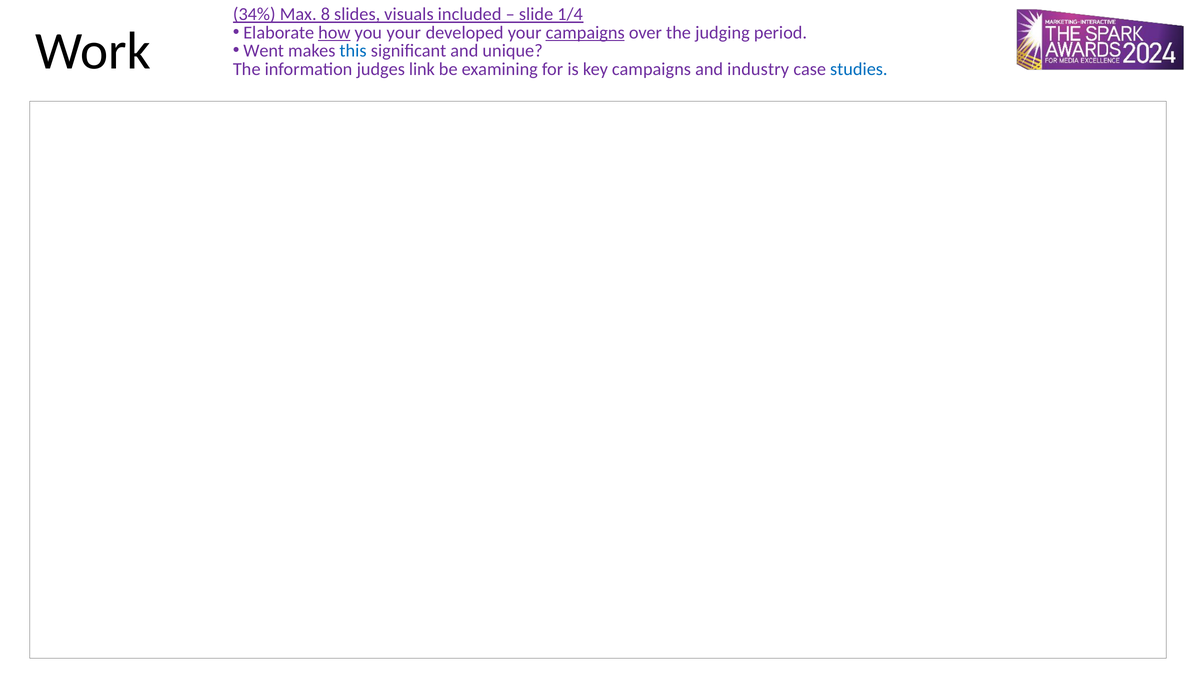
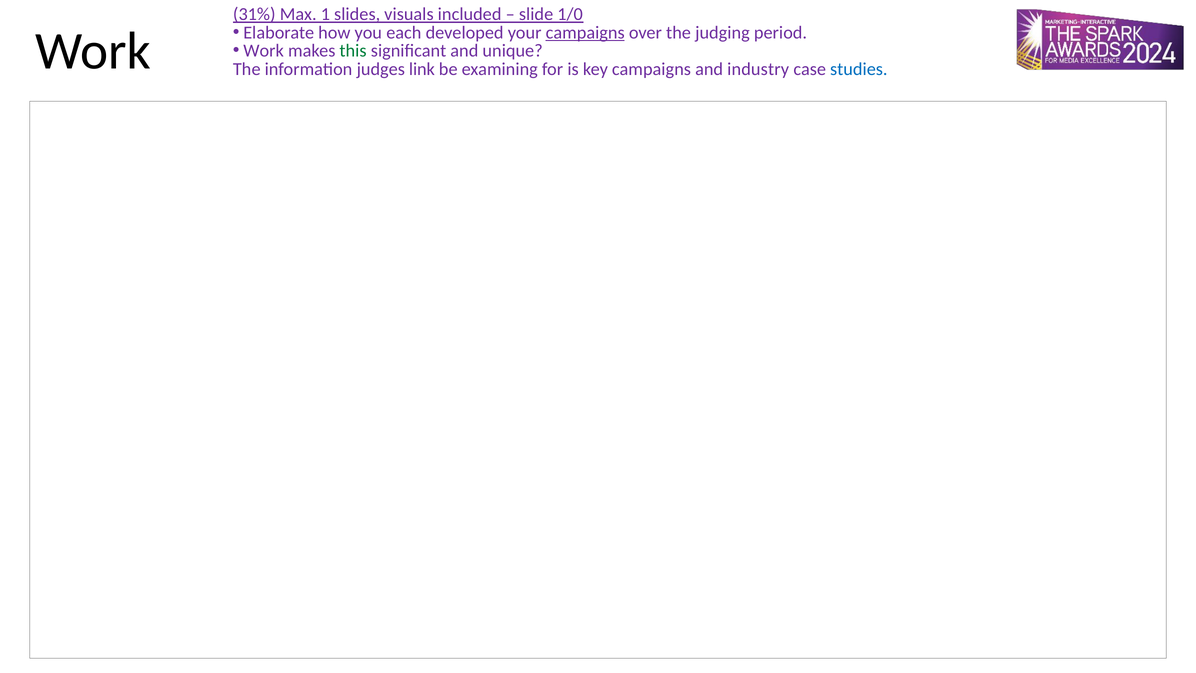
34%: 34% -> 31% (254, 14)
8: 8 -> 1 (325, 14)
1/4: 1/4 -> 1/0 (570, 14)
how underline: present -> none (334, 33)
you your: your -> each (404, 33)
Went: Went -> Work (264, 51)
this colour: blue -> green (353, 51)
